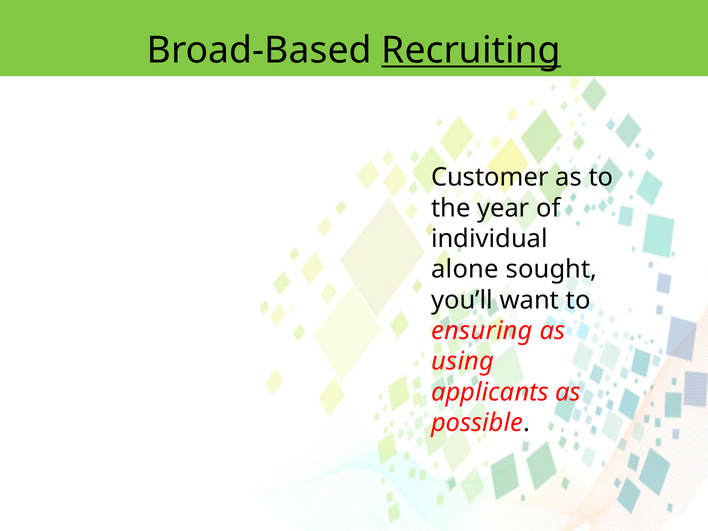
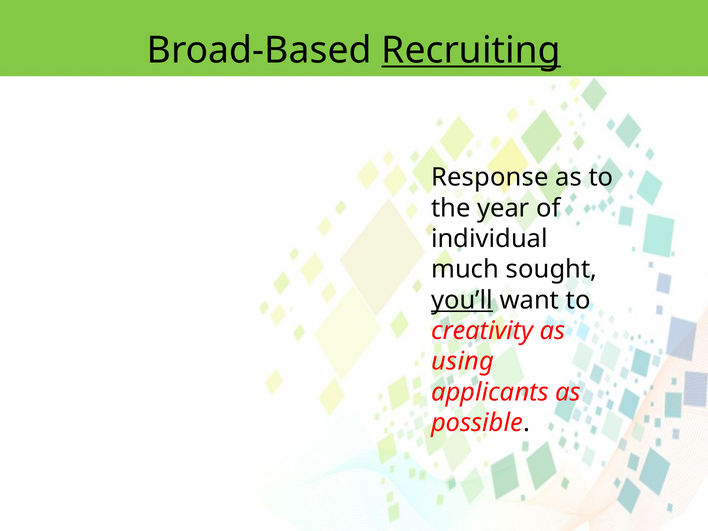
Customer: Customer -> Response (490, 177)
alone: alone -> much (465, 269)
you’ll underline: none -> present (462, 300)
ensuring: ensuring -> creativity (482, 331)
